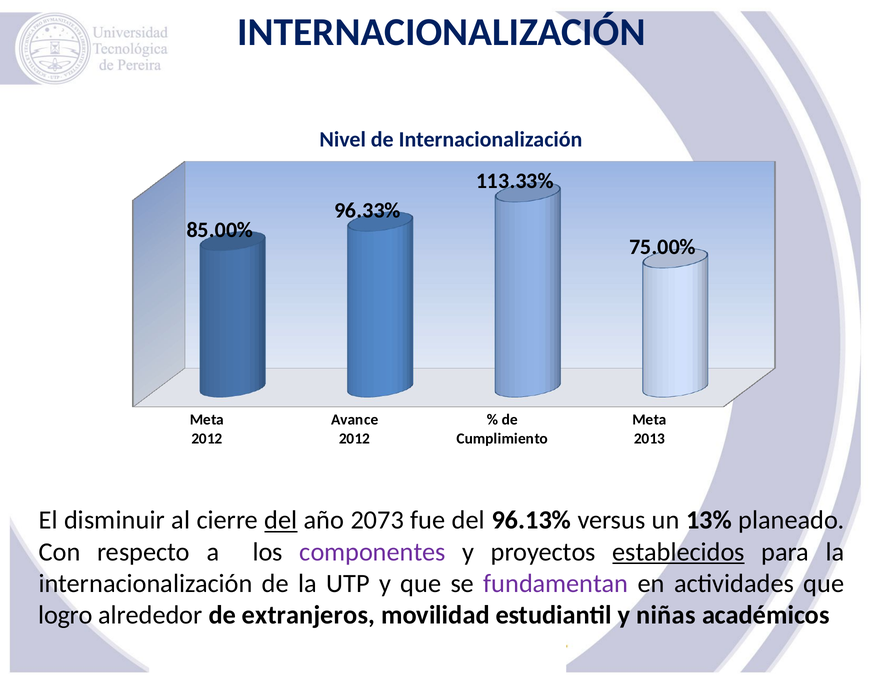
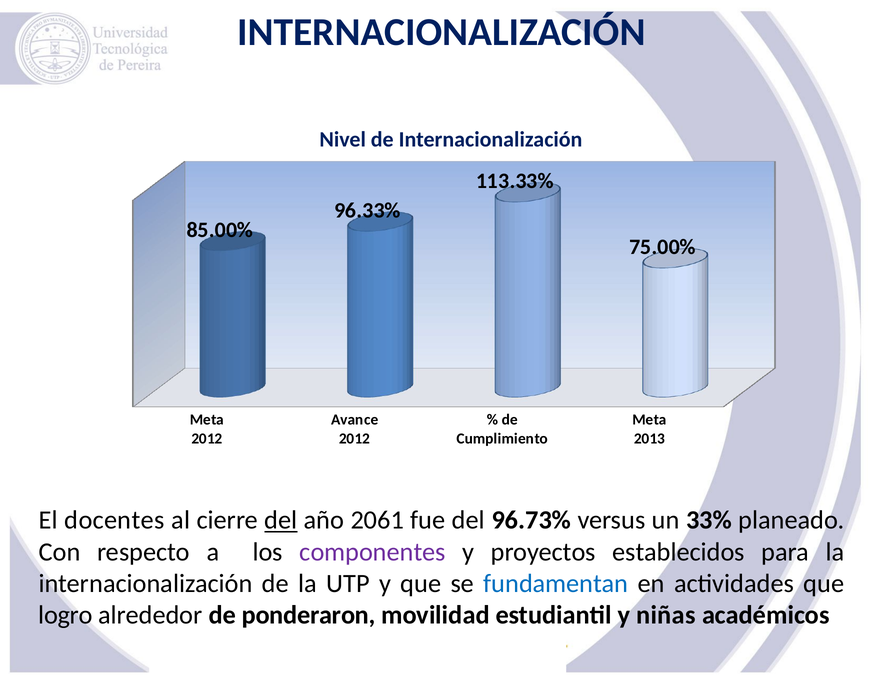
disminuir: disminuir -> docentes (114, 521)
2073: 2073 -> 2061 (377, 521)
96.13%: 96.13% -> 96.73% (531, 521)
13%: 13% -> 33% (709, 521)
establecidos underline: present -> none (679, 552)
fundamentan colour: purple -> blue (556, 584)
extranjeros: extranjeros -> ponderaron (309, 615)
